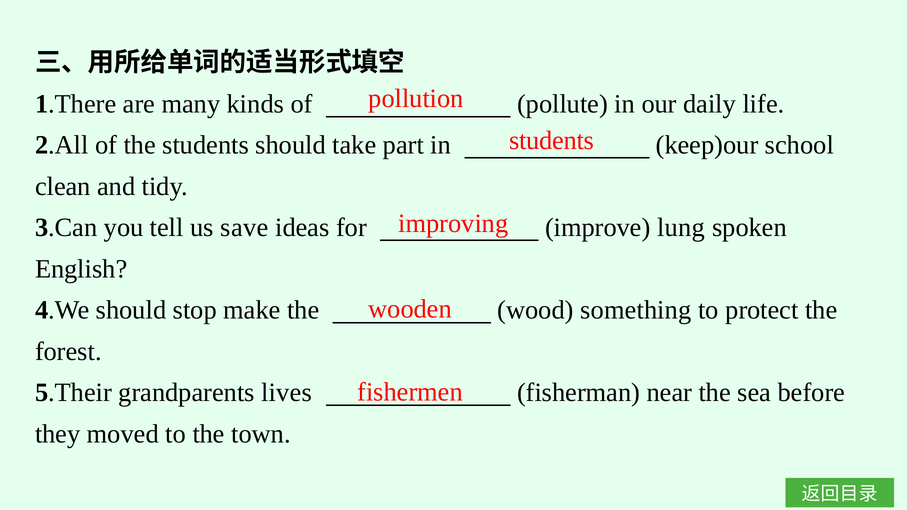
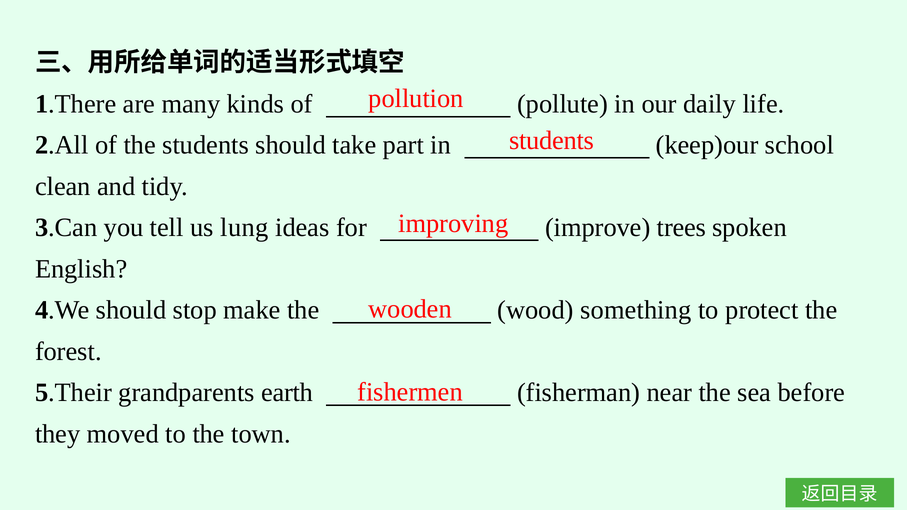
save: save -> lung (244, 228)
lung: lung -> trees (681, 228)
lives: lives -> earth (287, 393)
